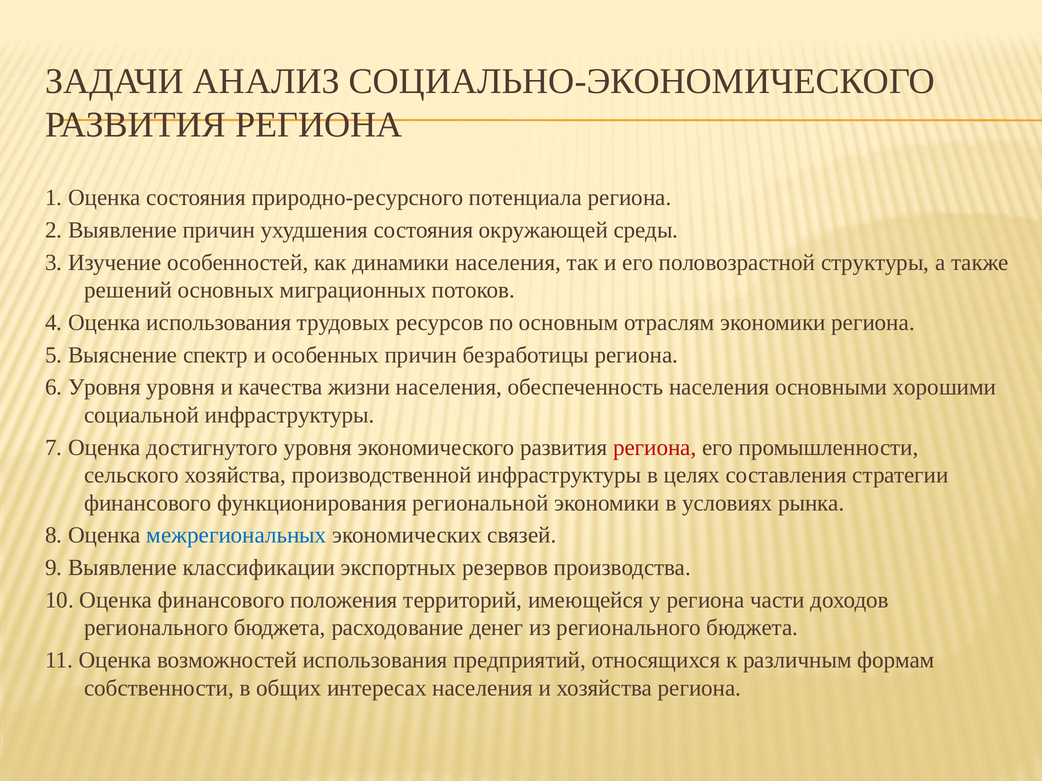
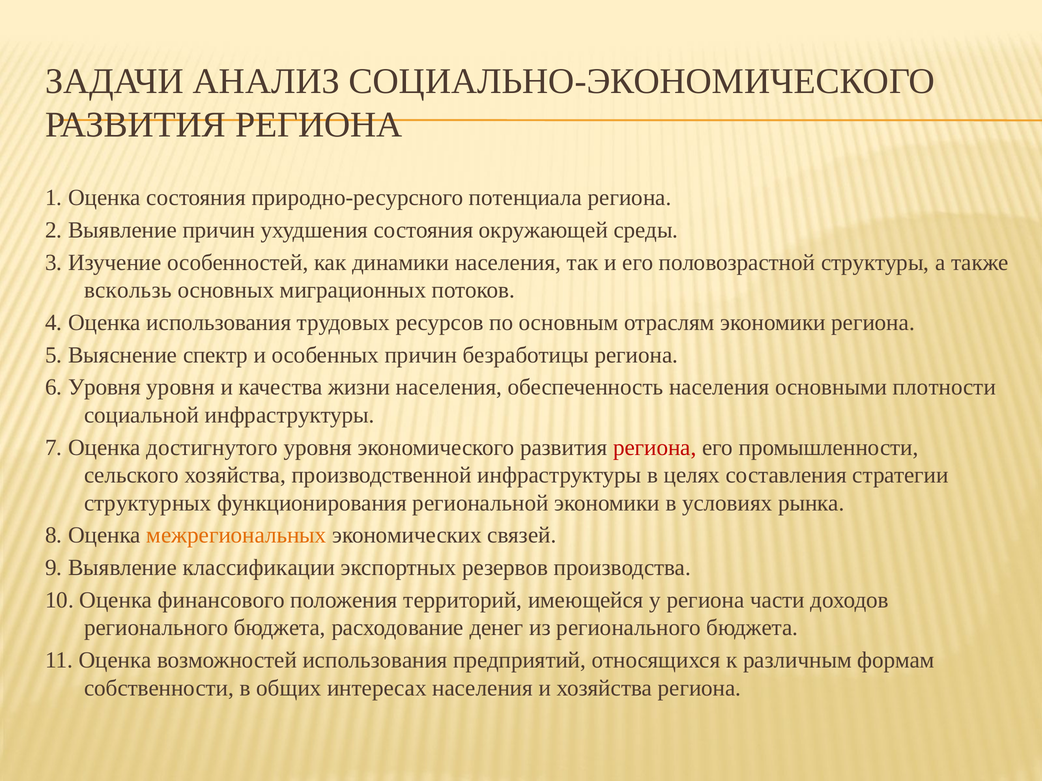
решений: решений -> вскользь (128, 290)
хорошими: хорошими -> плотности (944, 388)
финансового: финансового -> структурных (148, 503)
межрегиональных colour: blue -> orange (237, 536)
